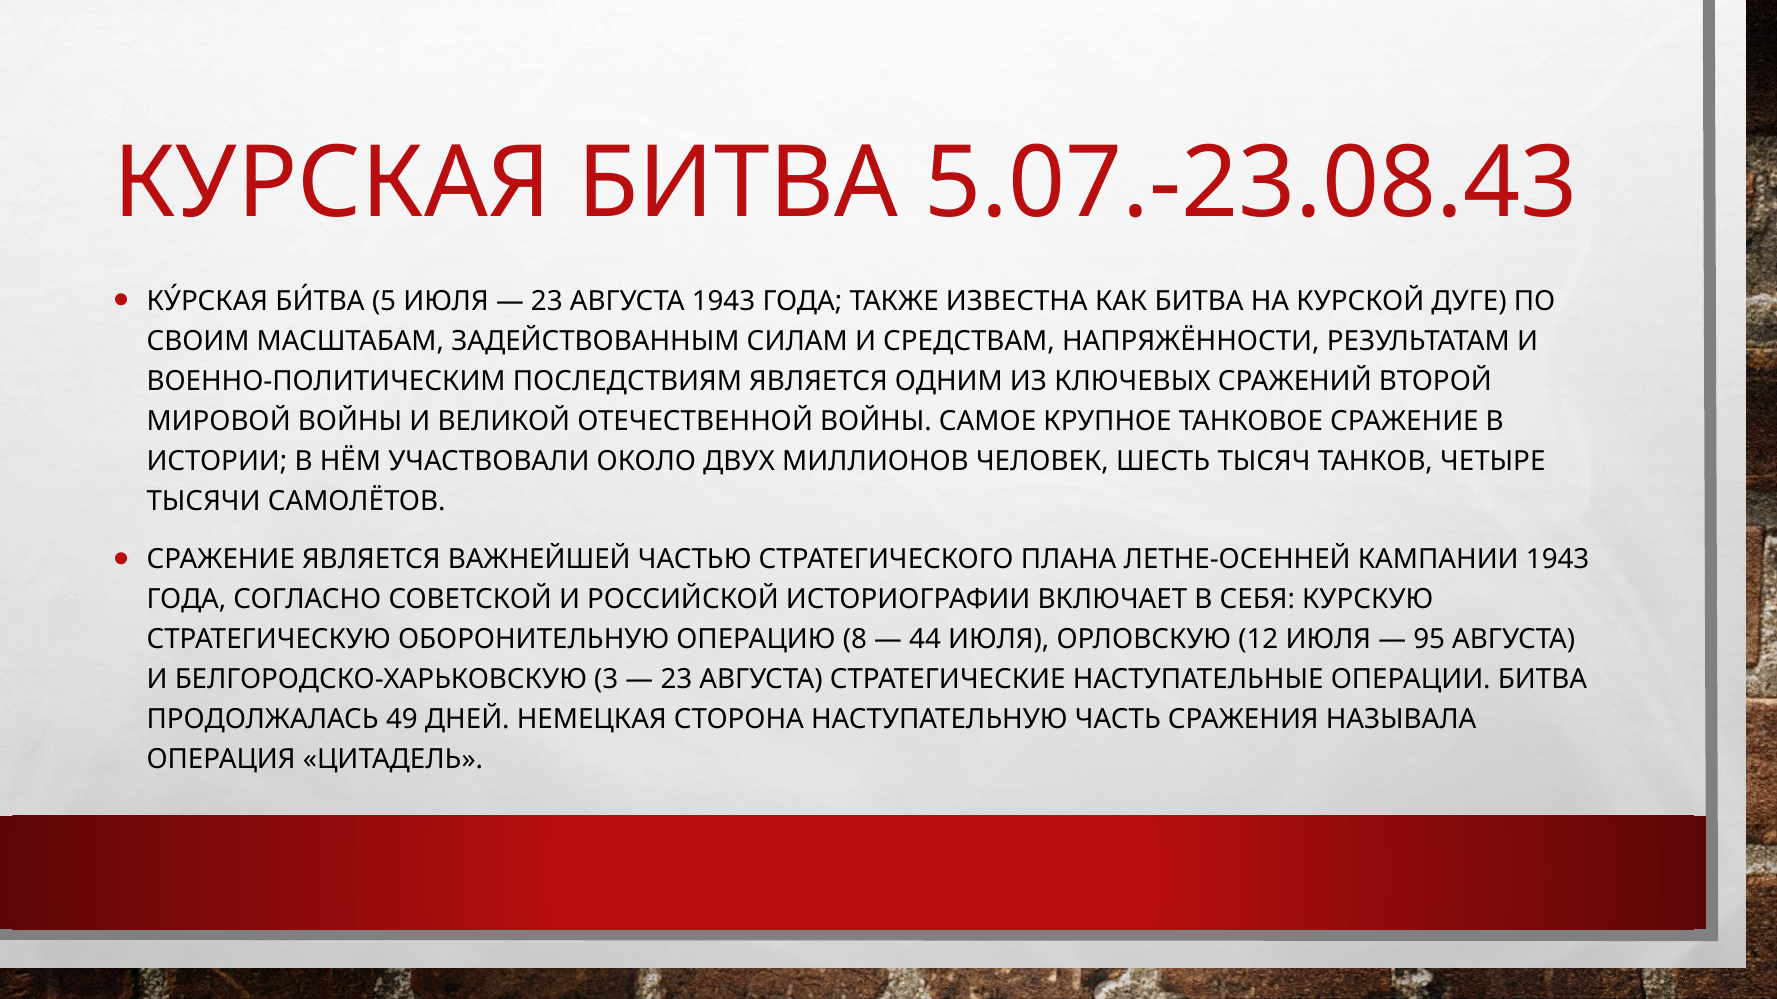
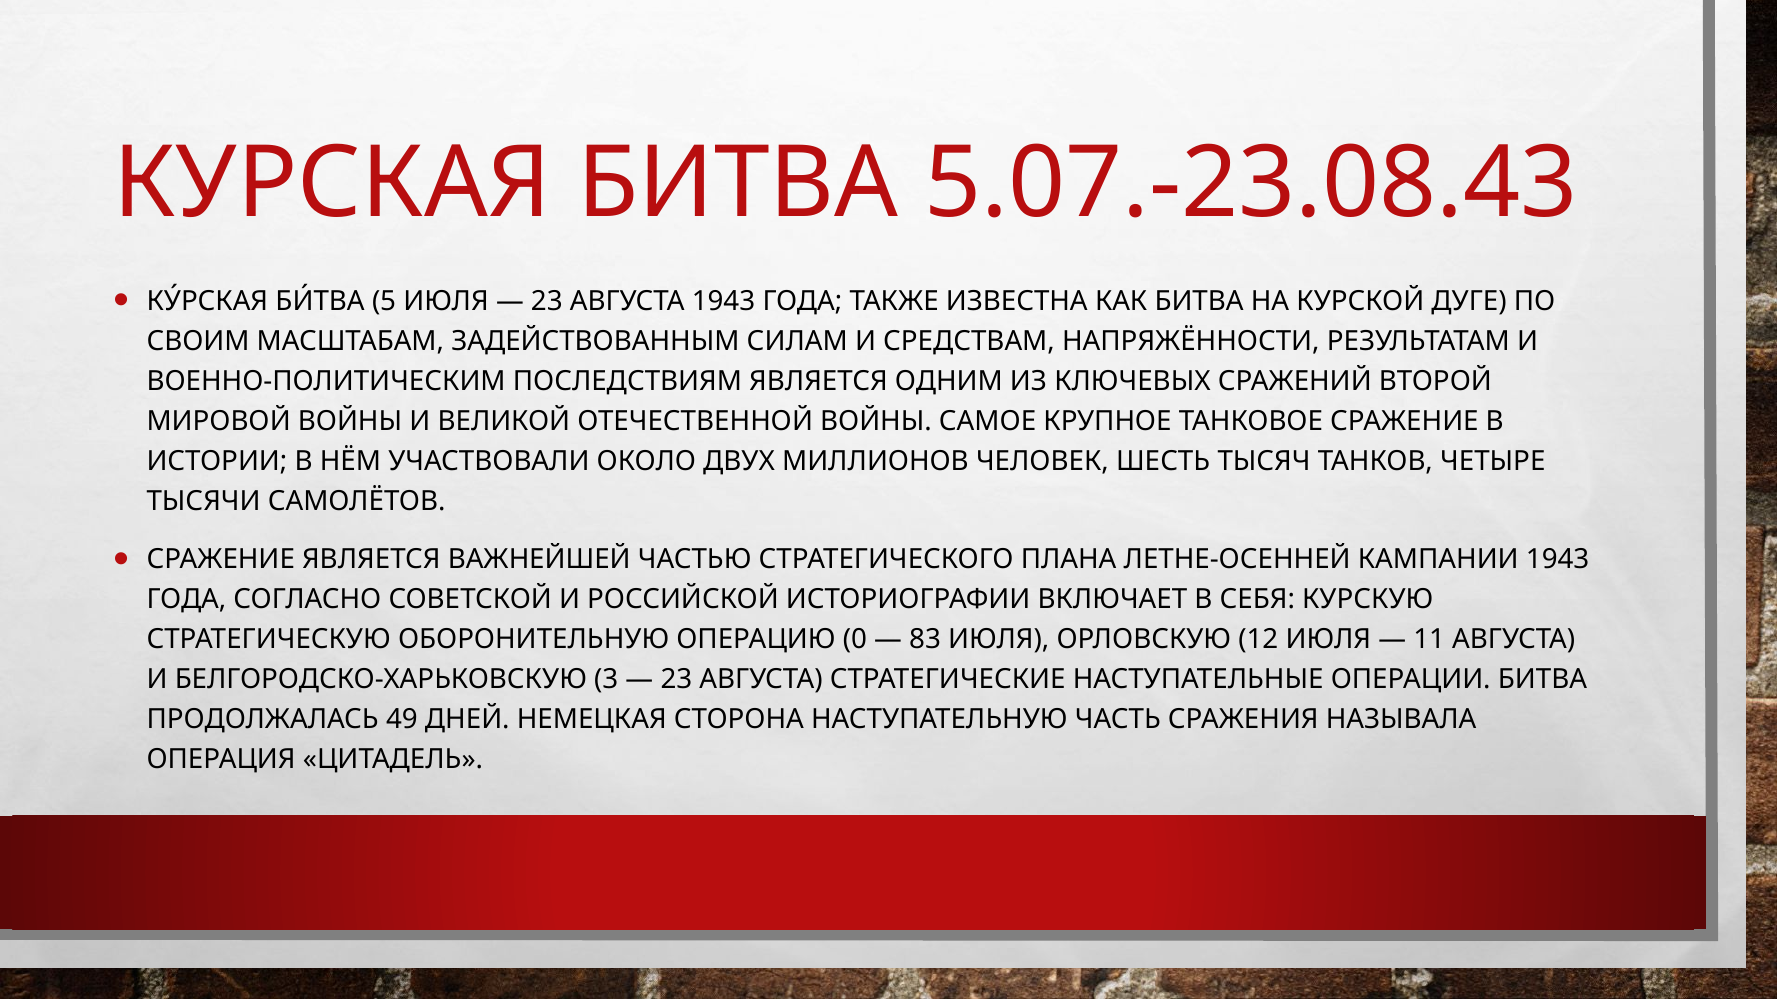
8: 8 -> 0 (855, 640)
44: 44 -> 83 (925, 640)
95: 95 -> 11 (1429, 640)
